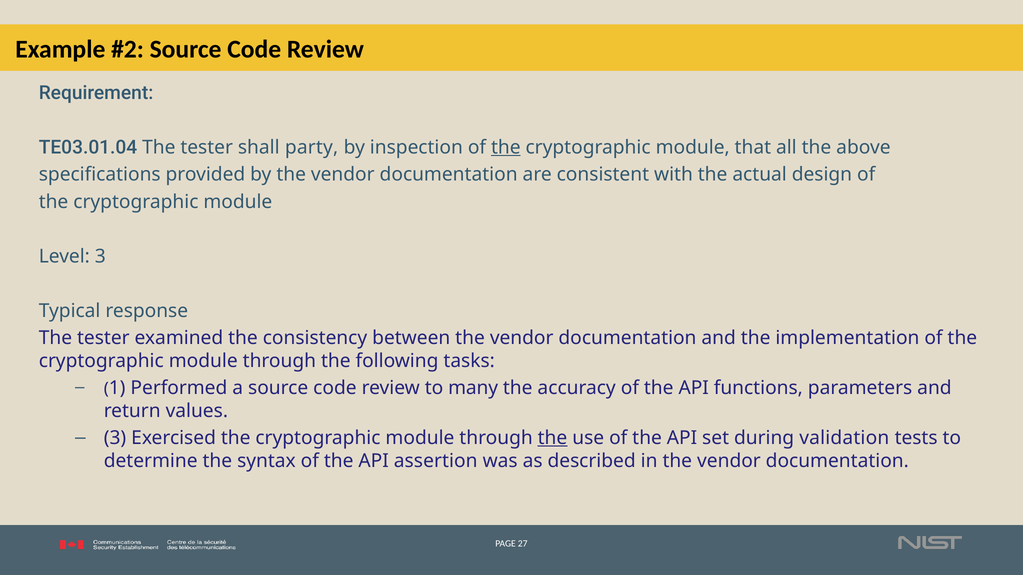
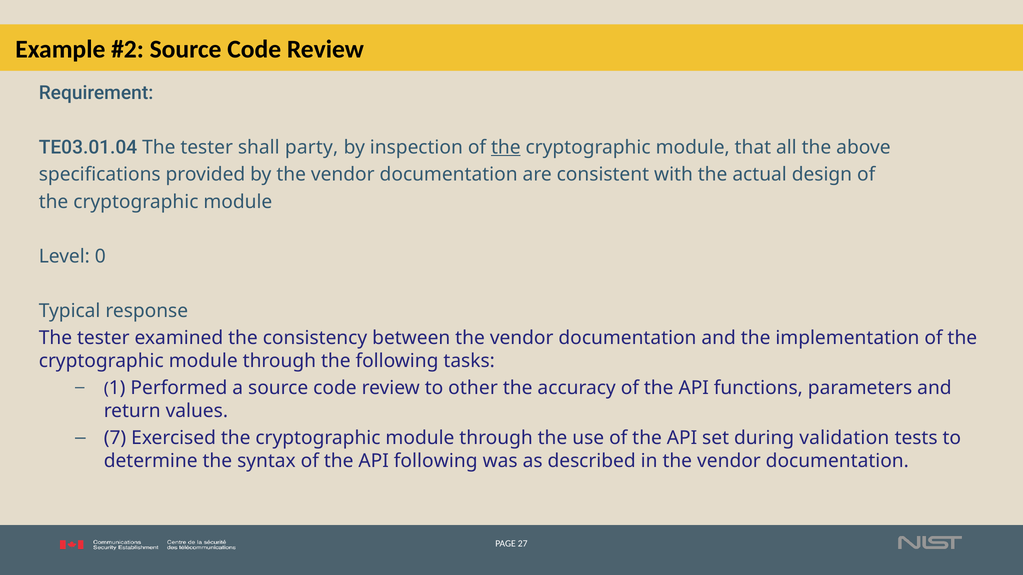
Level 3: 3 -> 0 (100, 257)
many: many -> other (473, 388)
3: 3 -> 7 (115, 438)
the underline: present -> none (552, 438)
API assertion: assertion -> following (436, 461)
